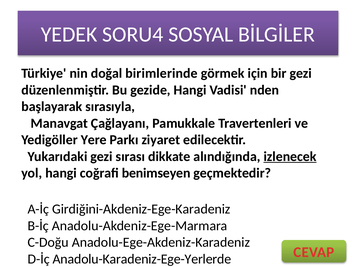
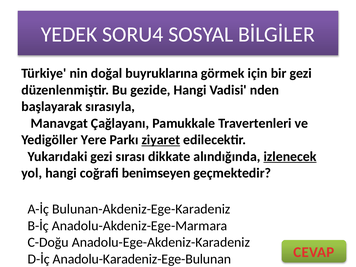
birimlerinde: birimlerinde -> buyruklarına (162, 73)
ziyaret underline: none -> present (161, 140)
Girdiğini-Akdeniz-Ege-Karadeniz: Girdiğini-Akdeniz-Ege-Karadeniz -> Bulunan-Akdeniz-Ege-Karadeniz (141, 209)
Anadolu-Karadeniz-Ege-Yerlerde: Anadolu-Karadeniz-Ege-Yerlerde -> Anadolu-Karadeniz-Ege-Bulunan (142, 259)
